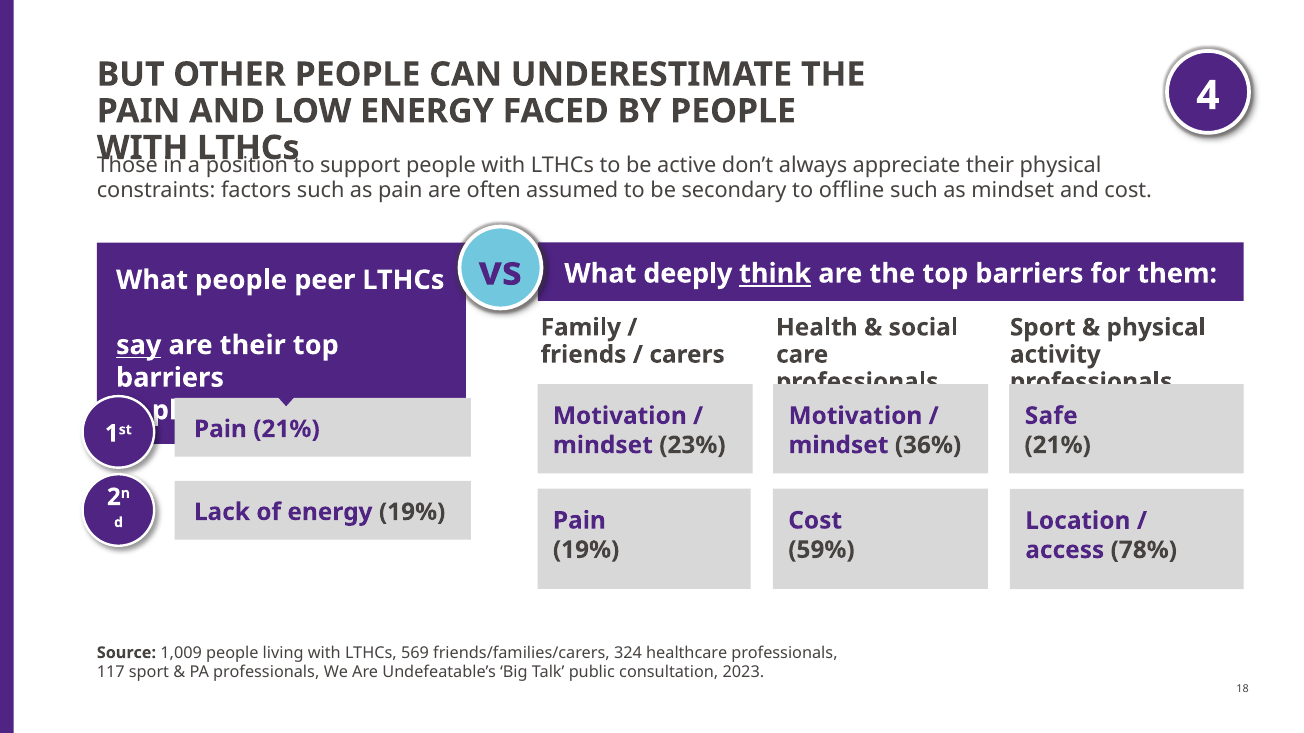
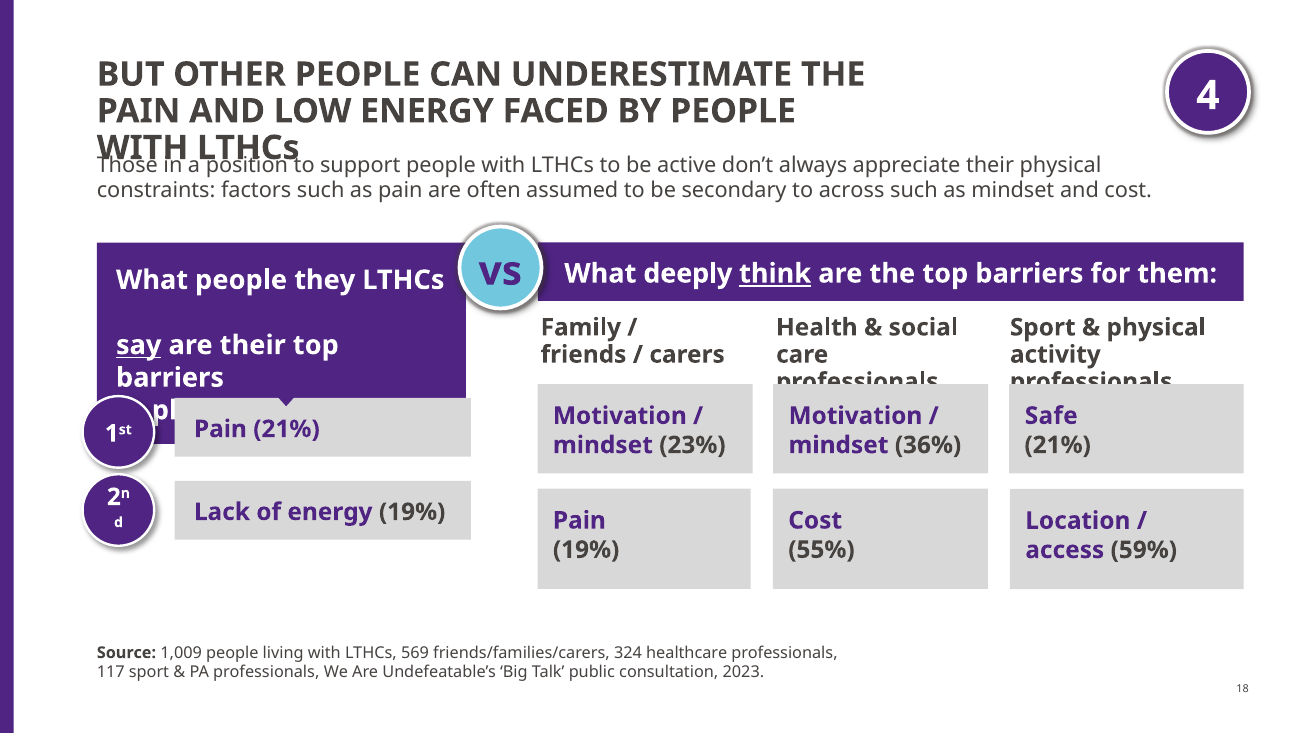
offline: offline -> across (852, 190)
peer: peer -> they (325, 280)
59%: 59% -> 55% (821, 550)
78%: 78% -> 59% (1144, 550)
